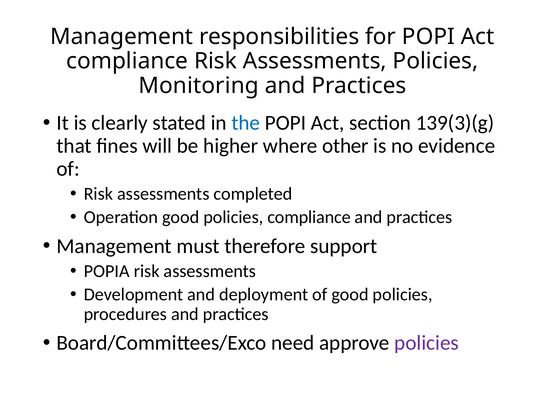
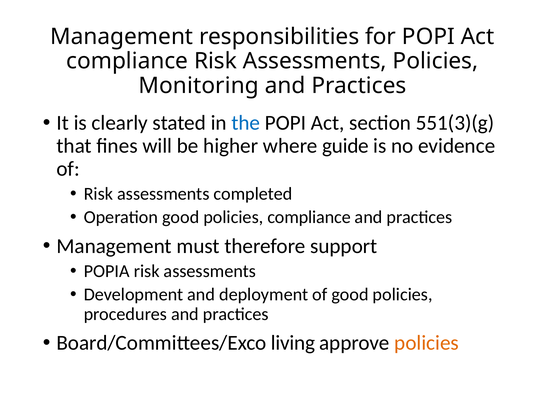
139(3)(g: 139(3)(g -> 551(3)(g (455, 123)
other: other -> guide (345, 146)
need: need -> living (293, 343)
policies colour: purple -> orange (427, 343)
